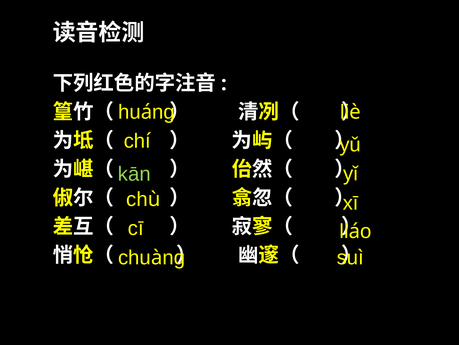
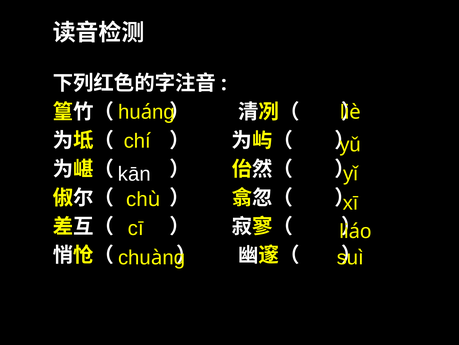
kān colour: light green -> white (134, 174)
